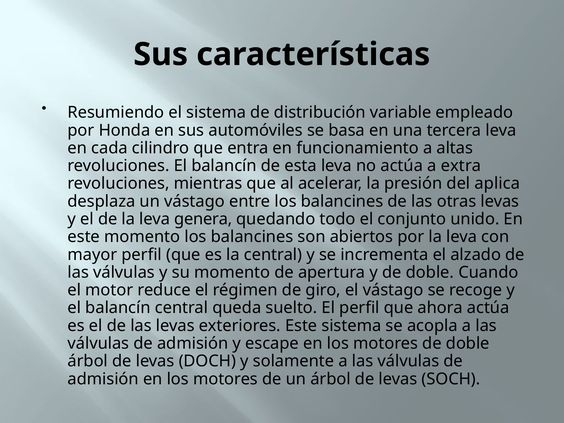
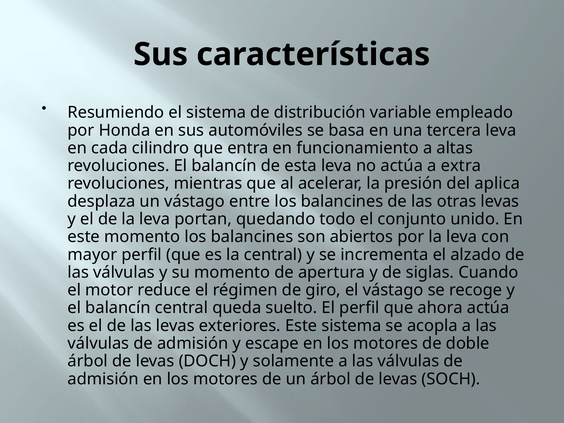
genera: genera -> portan (203, 219)
y de doble: doble -> siglas (430, 272)
